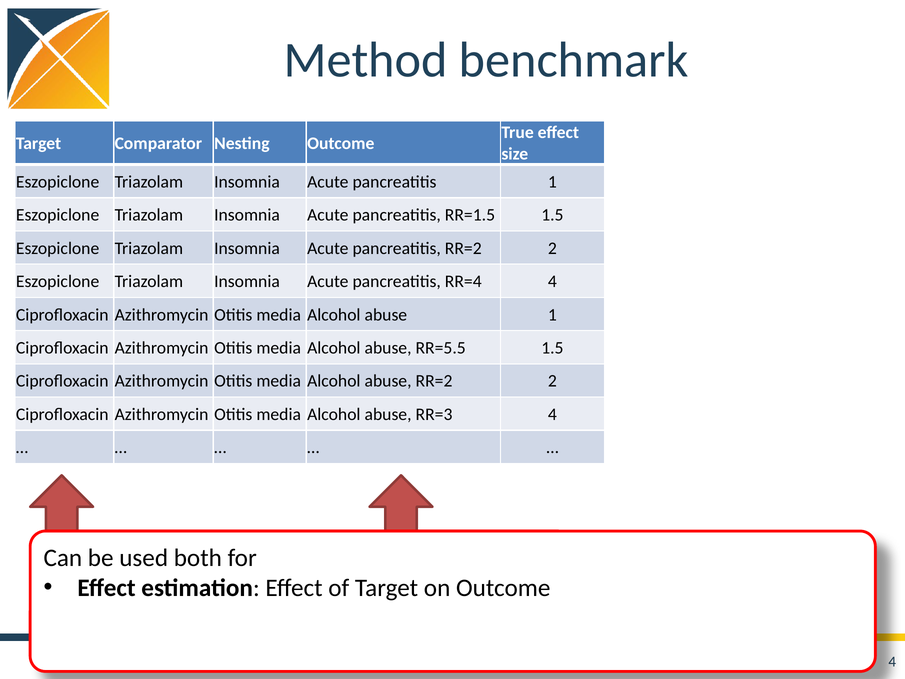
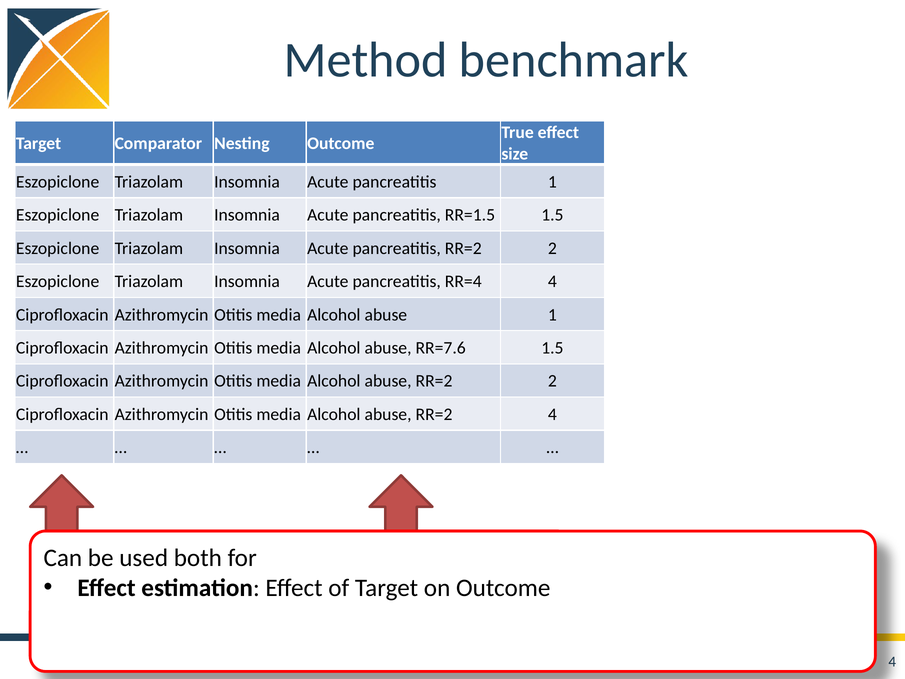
RR=5.5: RR=5.5 -> RR=7.6 (441, 348)
RR=3: RR=3 -> RR=2 (434, 414)
